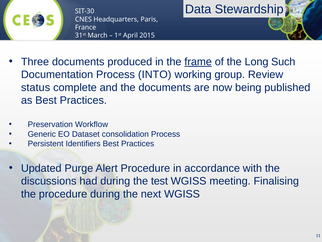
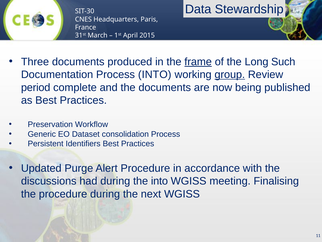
group underline: none -> present (230, 74)
status: status -> period (36, 87)
the test: test -> into (159, 181)
